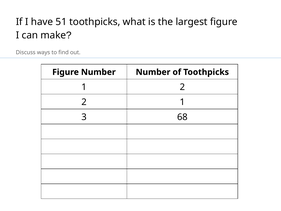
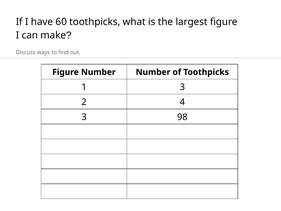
51: 51 -> 60 (61, 22)
1 2: 2 -> 3 (182, 87)
2 1: 1 -> 4 (182, 102)
68: 68 -> 98 (182, 117)
